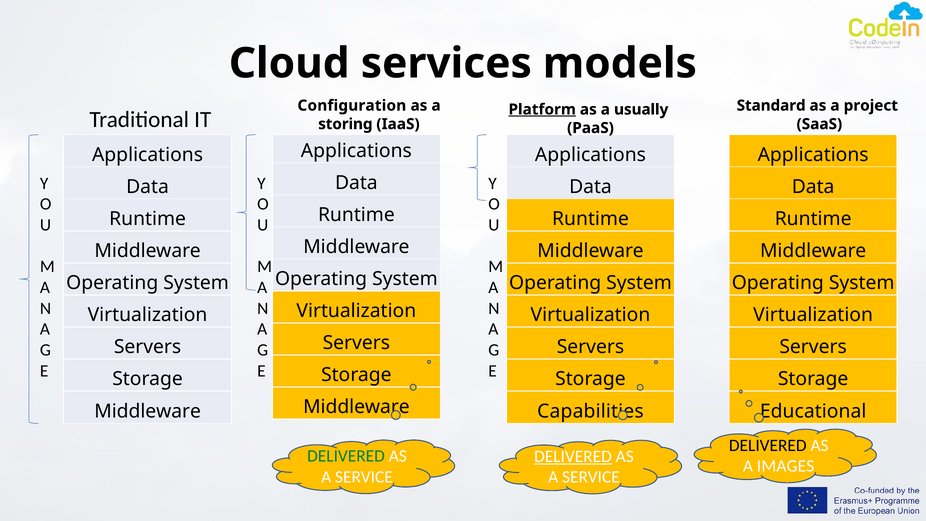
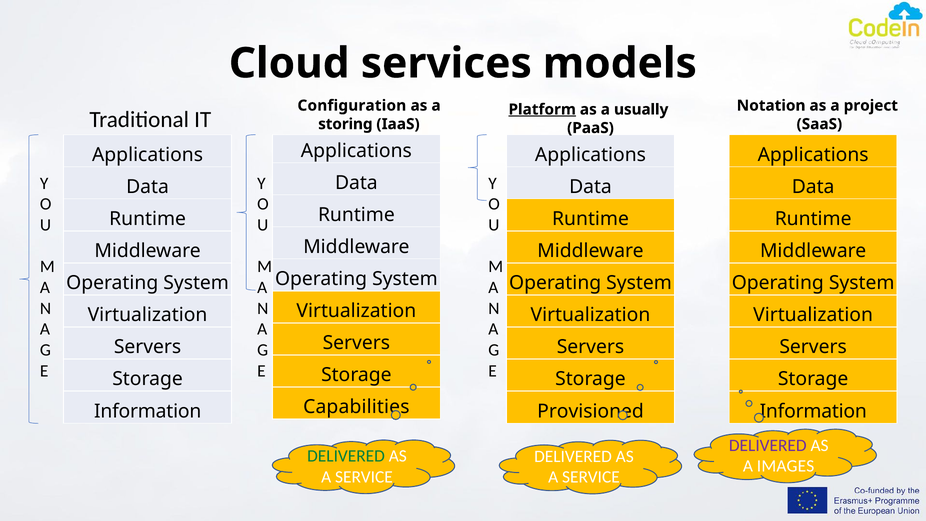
Standard: Standard -> Notation (771, 106)
Middleware: Middleware -> Capabilities (356, 407)
Middleware: Middleware -> Information (148, 411)
Capabilities: Capabilities -> Provisioned (591, 411)
Educational: Educational -> Information (813, 411)
DELIVERED colour: black -> purple (768, 445)
DELIVERED underline: present -> none (573, 456)
